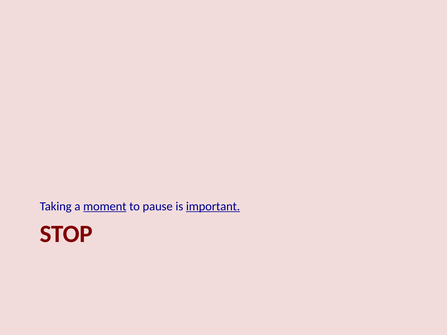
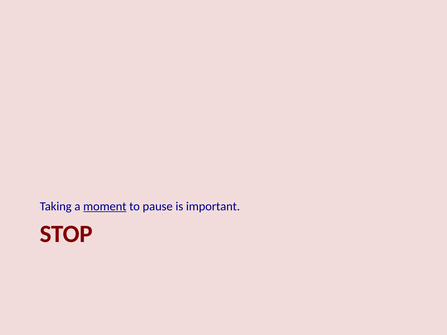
important underline: present -> none (213, 207)
